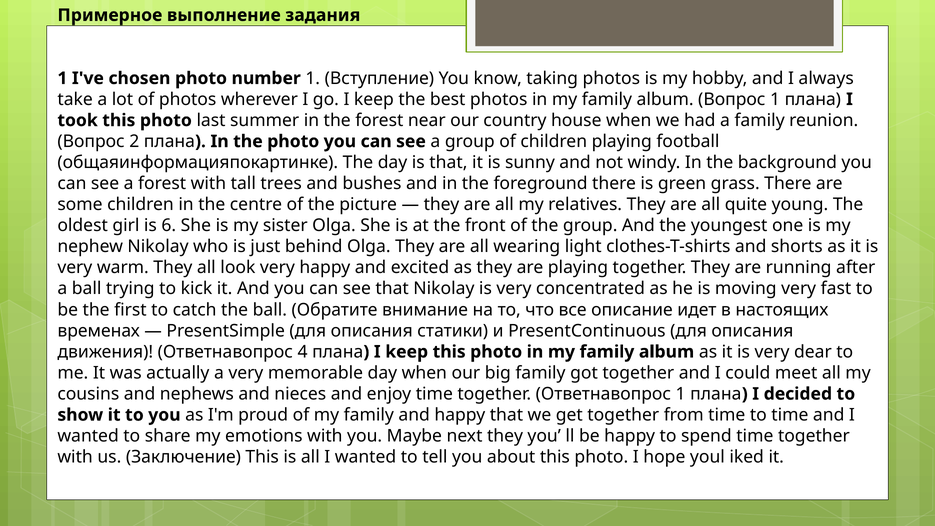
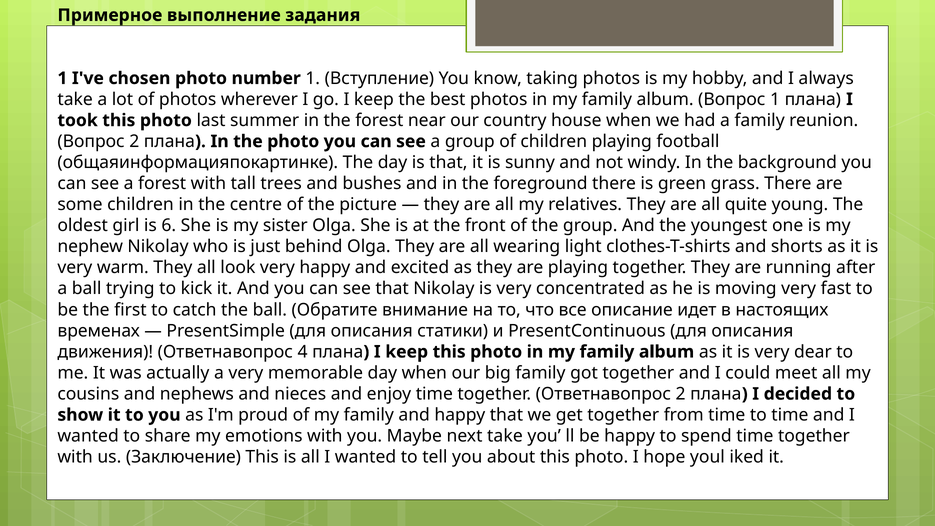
Ответнавопрос 1: 1 -> 2 (681, 394)
next they: they -> take (505, 436)
